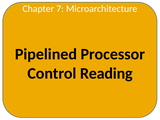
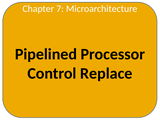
Reading: Reading -> Replace (106, 73)
